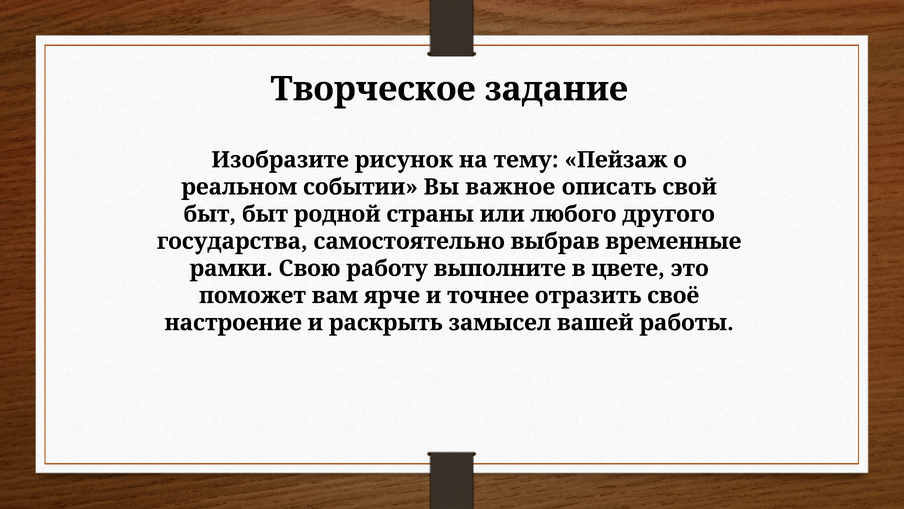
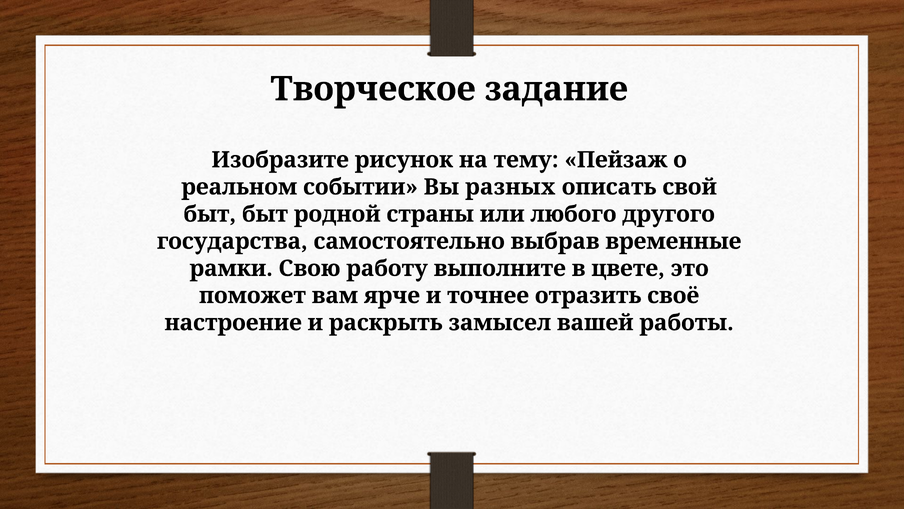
важное: важное -> разных (510, 187)
